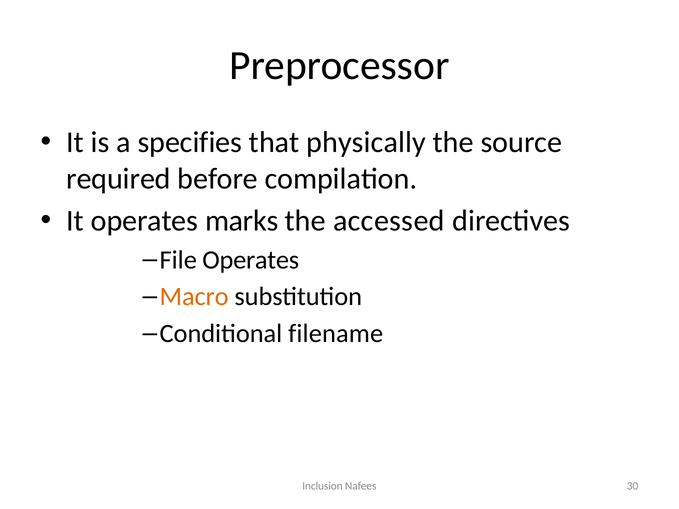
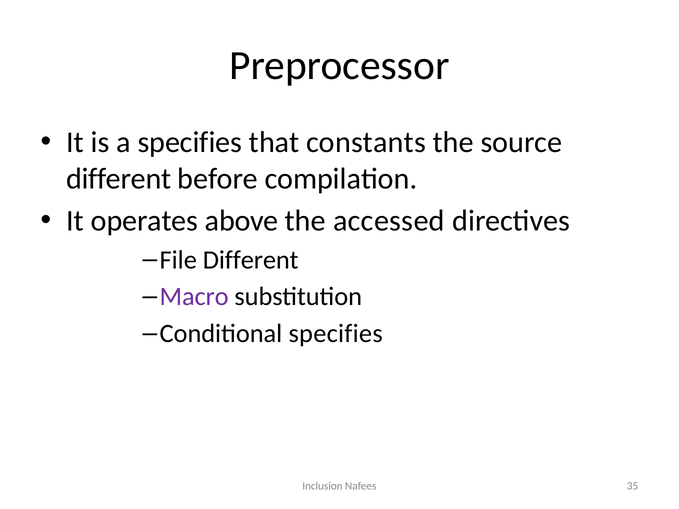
physically: physically -> constants (366, 142)
required: required -> different (119, 179)
marks: marks -> above (242, 221)
File Operates: Operates -> Different (251, 260)
Macro colour: orange -> purple (194, 297)
Conditional filename: filename -> specifies (336, 334)
30: 30 -> 35 (633, 486)
